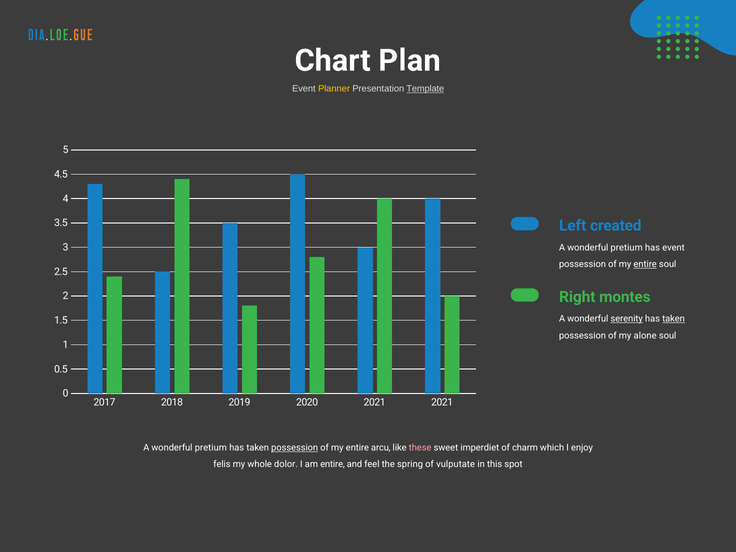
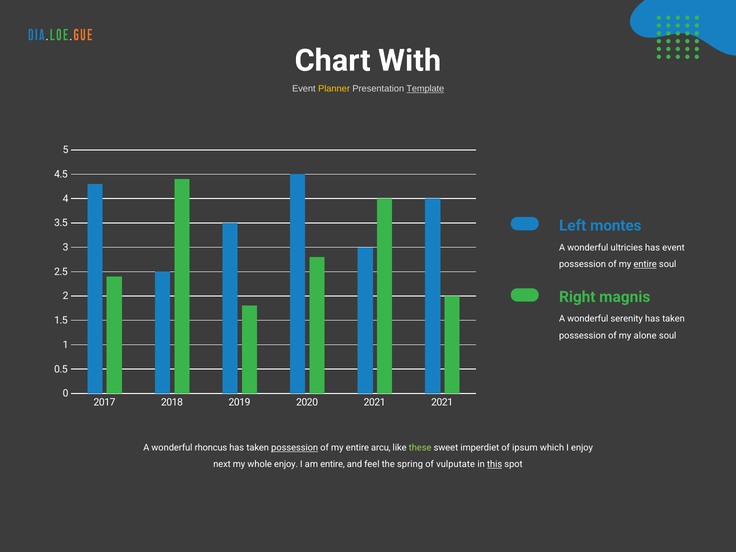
Plan: Plan -> With (410, 61)
created: created -> montes (616, 226)
pretium: pretium -> ultricies (627, 248)
montes: montes -> magnis (625, 297)
serenity underline: present -> none (627, 319)
taken underline: present -> none (674, 319)
pretium: pretium -> rhoncus (211, 448)
these colour: pink -> light green (420, 448)
charm: charm -> ipsum (525, 448)
felis: felis -> next (222, 464)
whole dolor: dolor -> enjoy (286, 464)
this underline: none -> present (495, 464)
